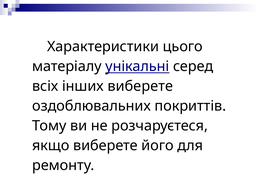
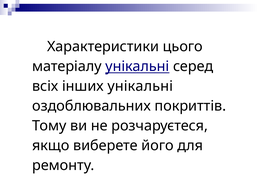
інших виберете: виберете -> унікальні (140, 86)
